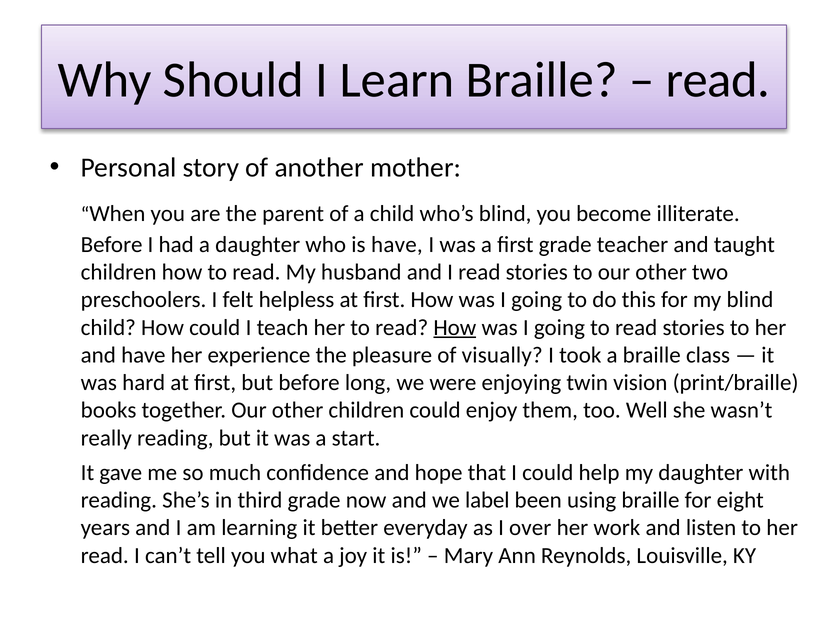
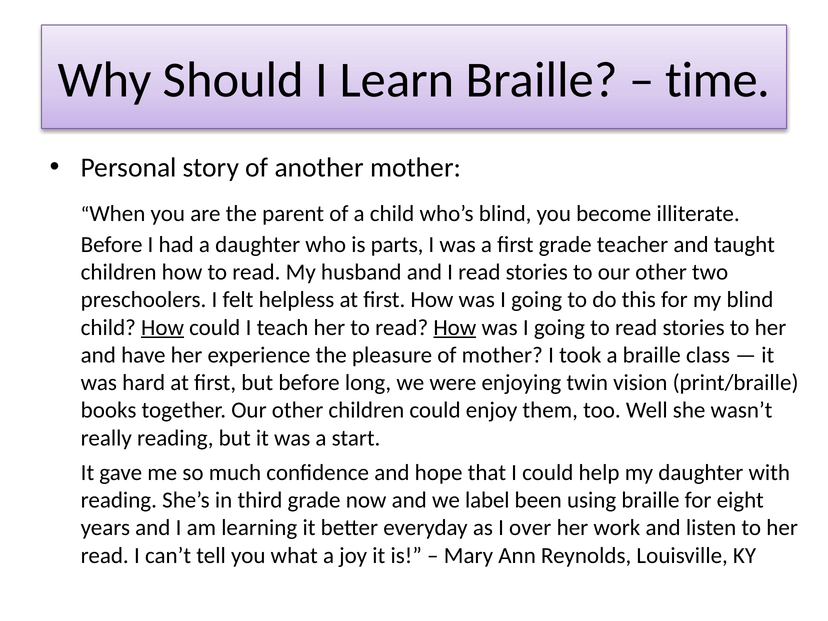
read: read -> time (718, 80)
is have: have -> parts (397, 244)
How underline: none -> present (163, 327)
of visually: visually -> mother (502, 355)
